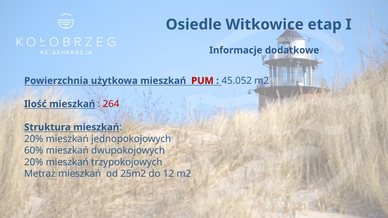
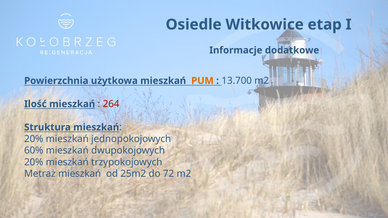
PUM colour: red -> orange (202, 81)
45.052: 45.052 -> 13.700 (237, 81)
12: 12 -> 72 (169, 174)
